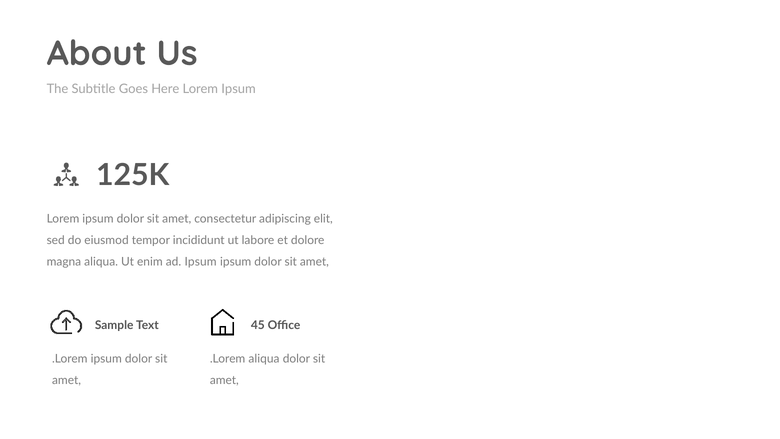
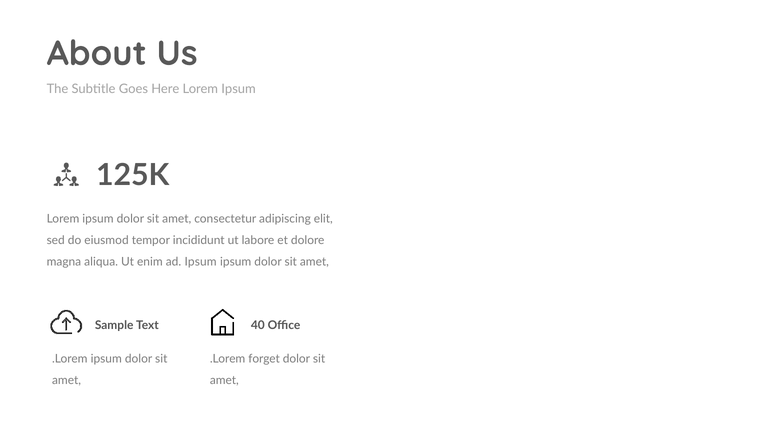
45: 45 -> 40 (258, 325)
.Lorem aliqua: aliqua -> forget (264, 359)
